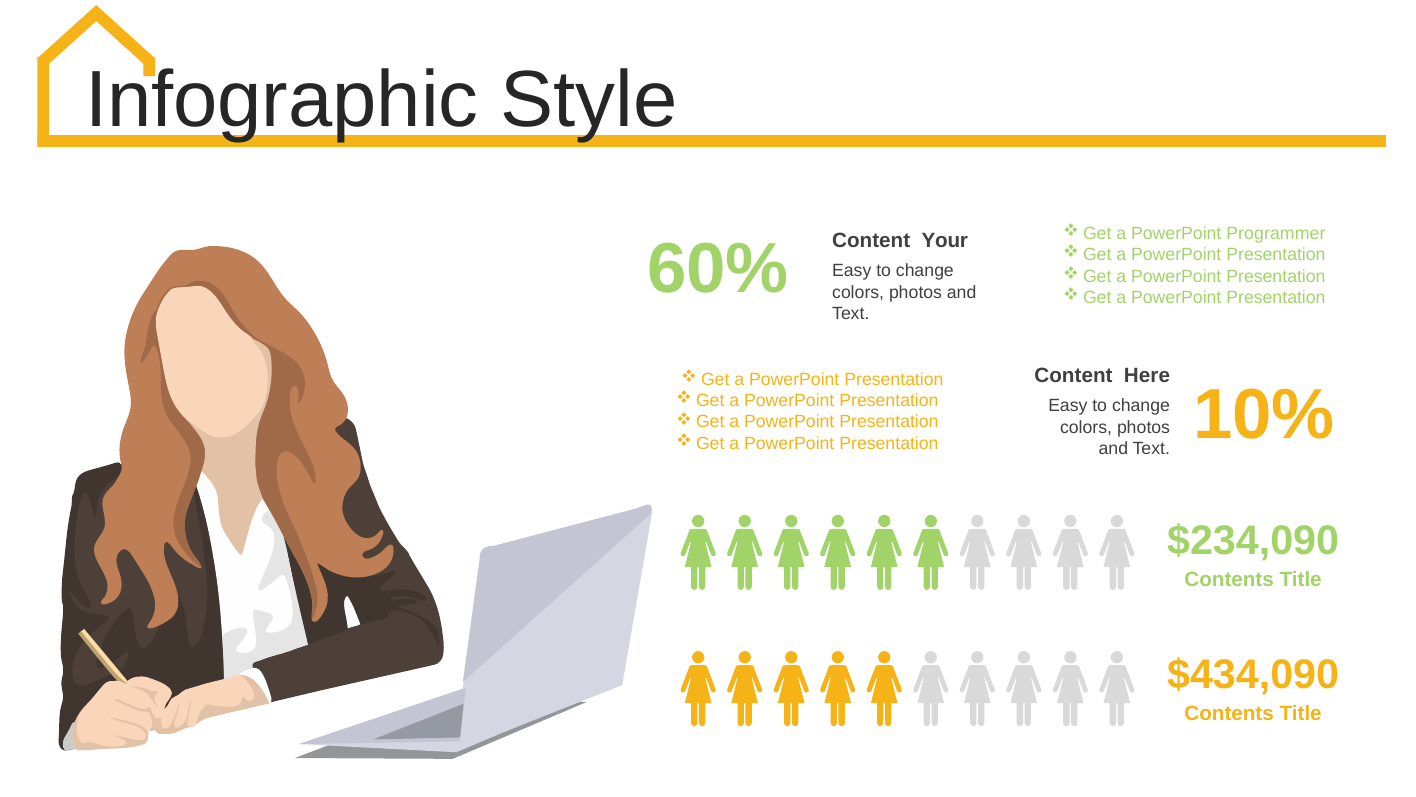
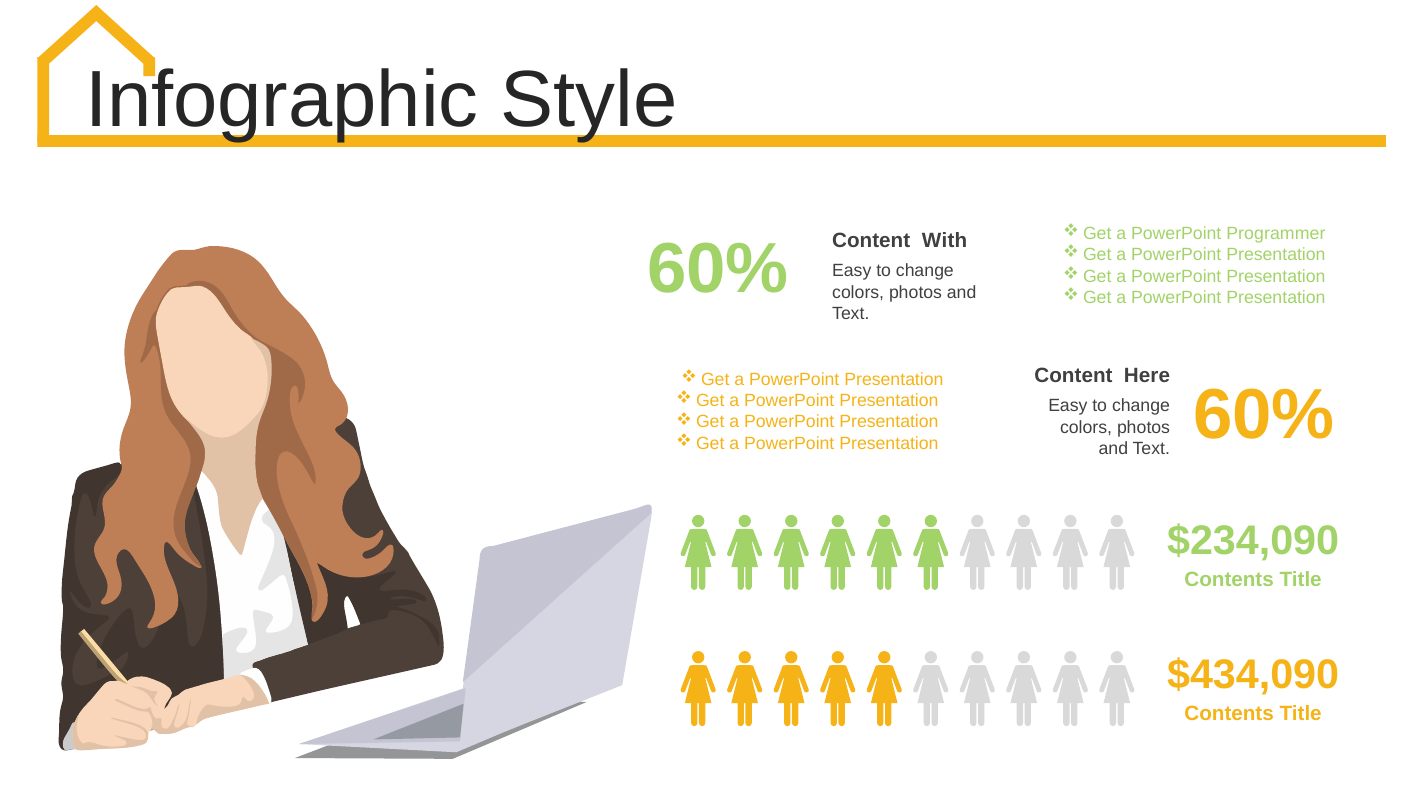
Your: Your -> With (945, 240)
10%: 10% -> 60% (1264, 415)
